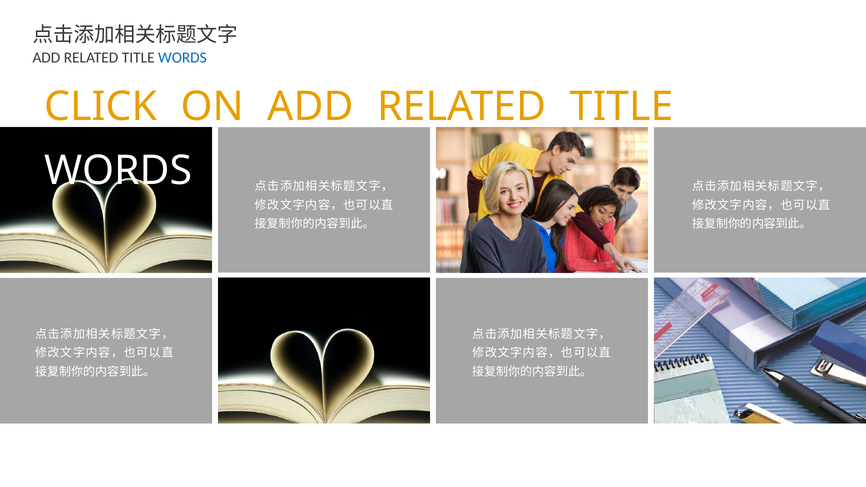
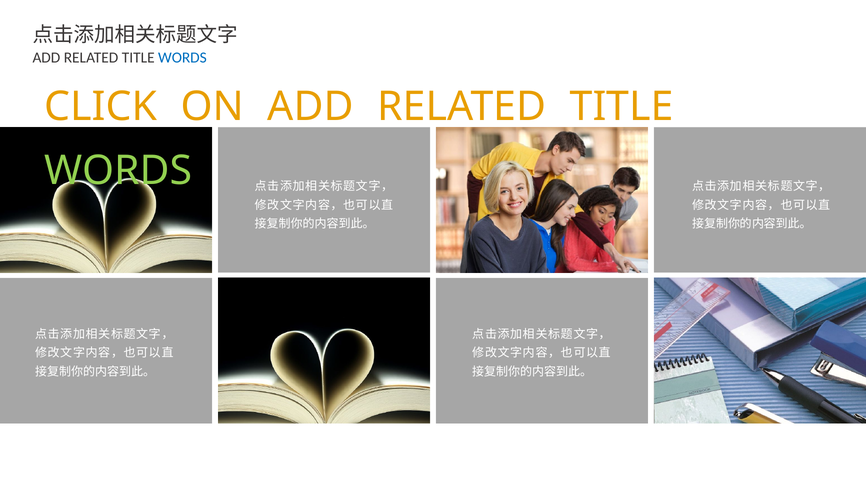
WORDS colour: white -> light green (118, 171)
